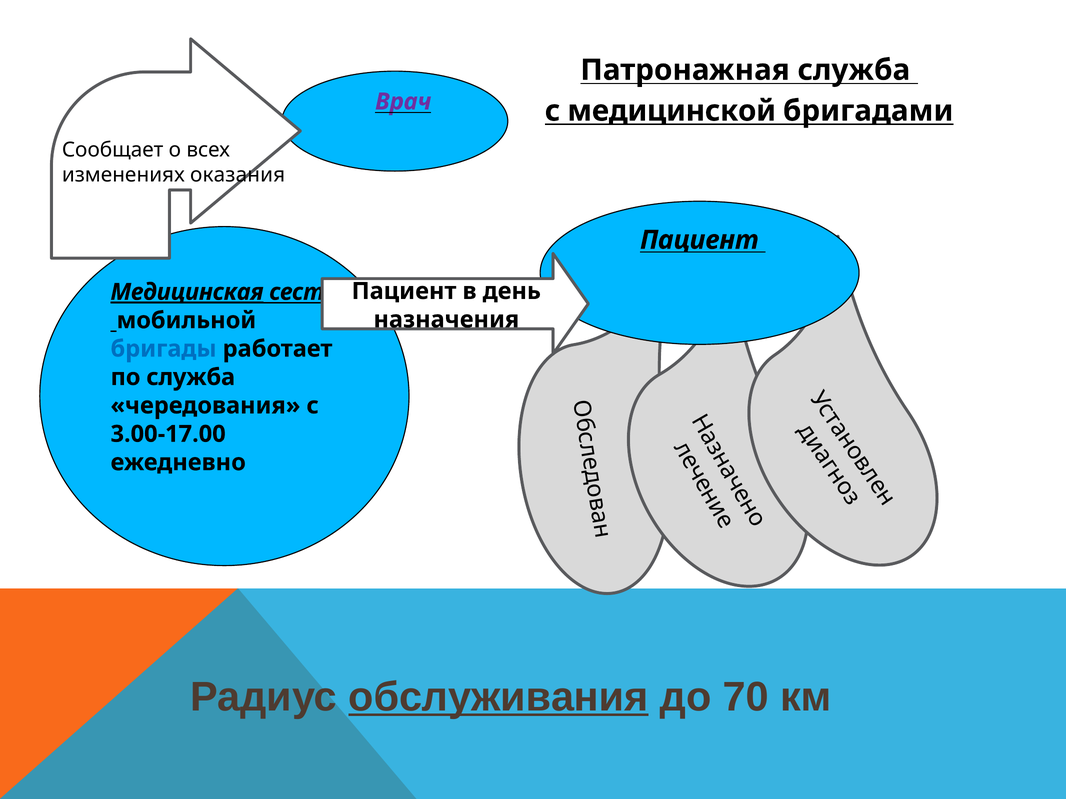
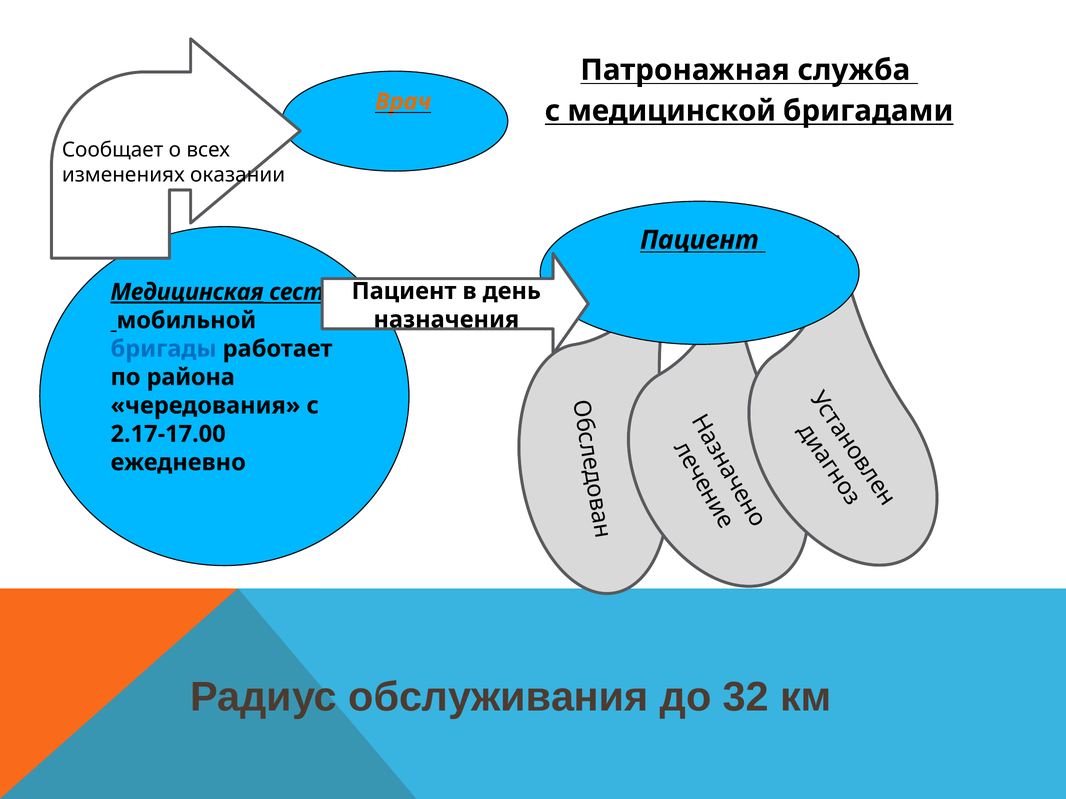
Врач colour: purple -> orange (403, 102)
оказания: оказания -> оказании (238, 175)
по служба: служба -> района (191, 377)
3.00-17.00: 3.00-17.00 -> 2.17-17.00 (168, 434)
обслуживания underline: present -> none (498, 698)
70: 70 -> 32 (746, 698)
